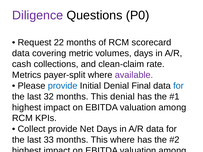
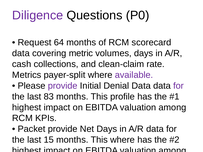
22: 22 -> 64 (59, 43)
provide colour: blue -> purple (63, 86)
Denial Final: Final -> Data (141, 86)
for colour: blue -> purple (179, 86)
32: 32 -> 83 (49, 97)
This denial: denial -> profile (123, 97)
Collect: Collect -> Packet (32, 129)
33: 33 -> 15 (49, 140)
